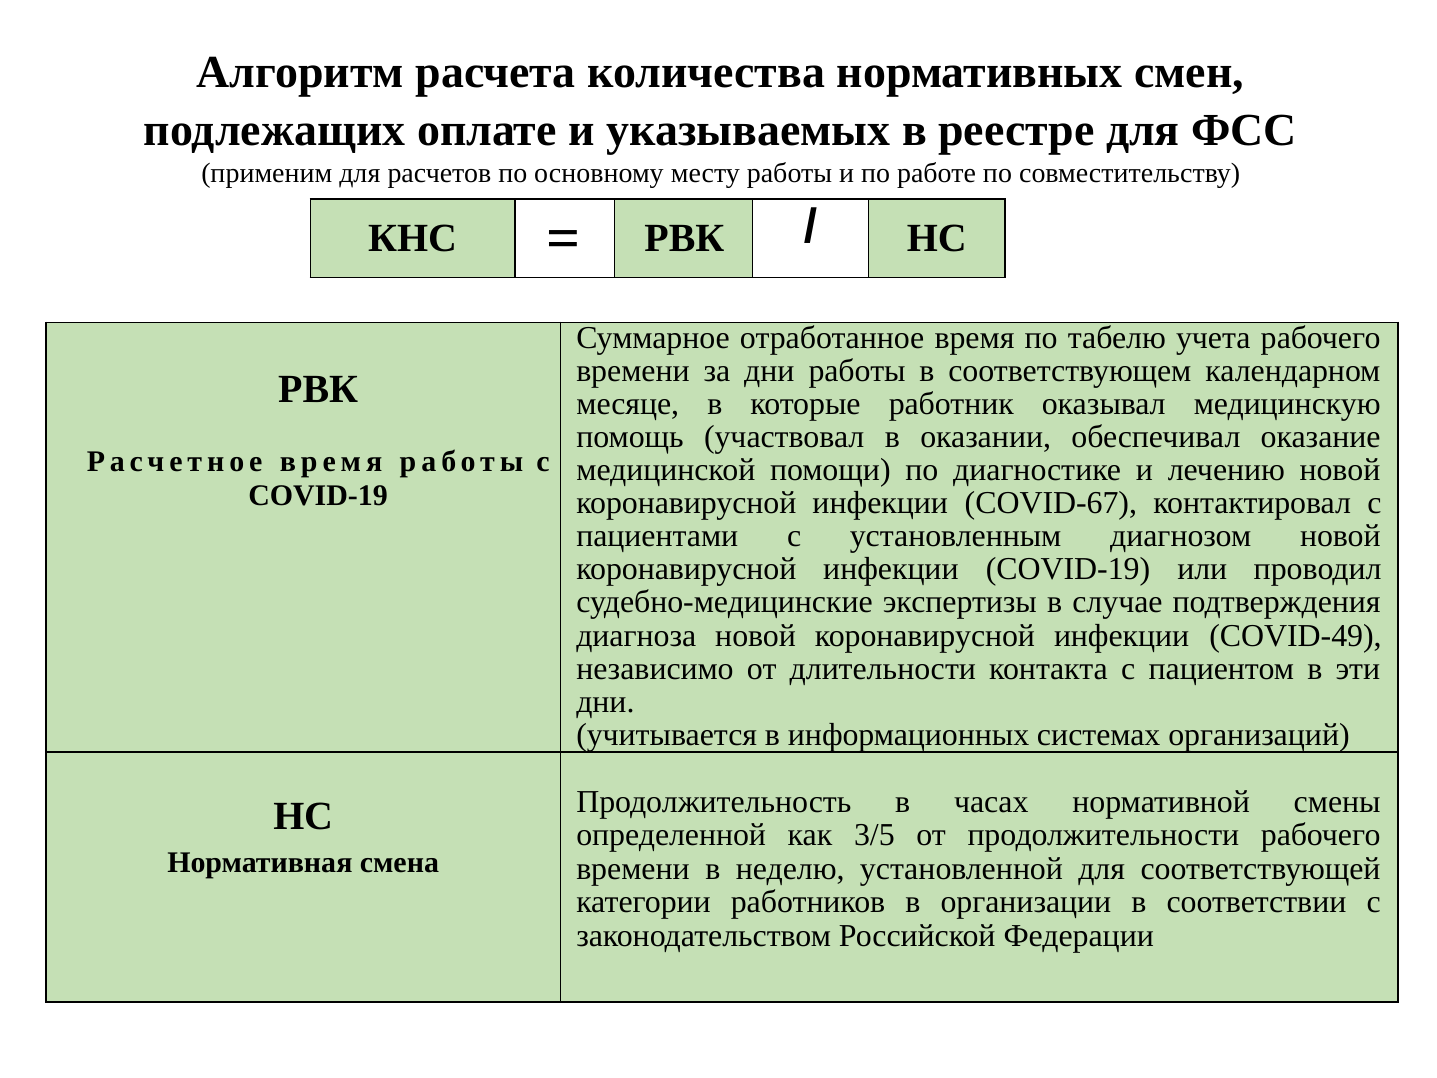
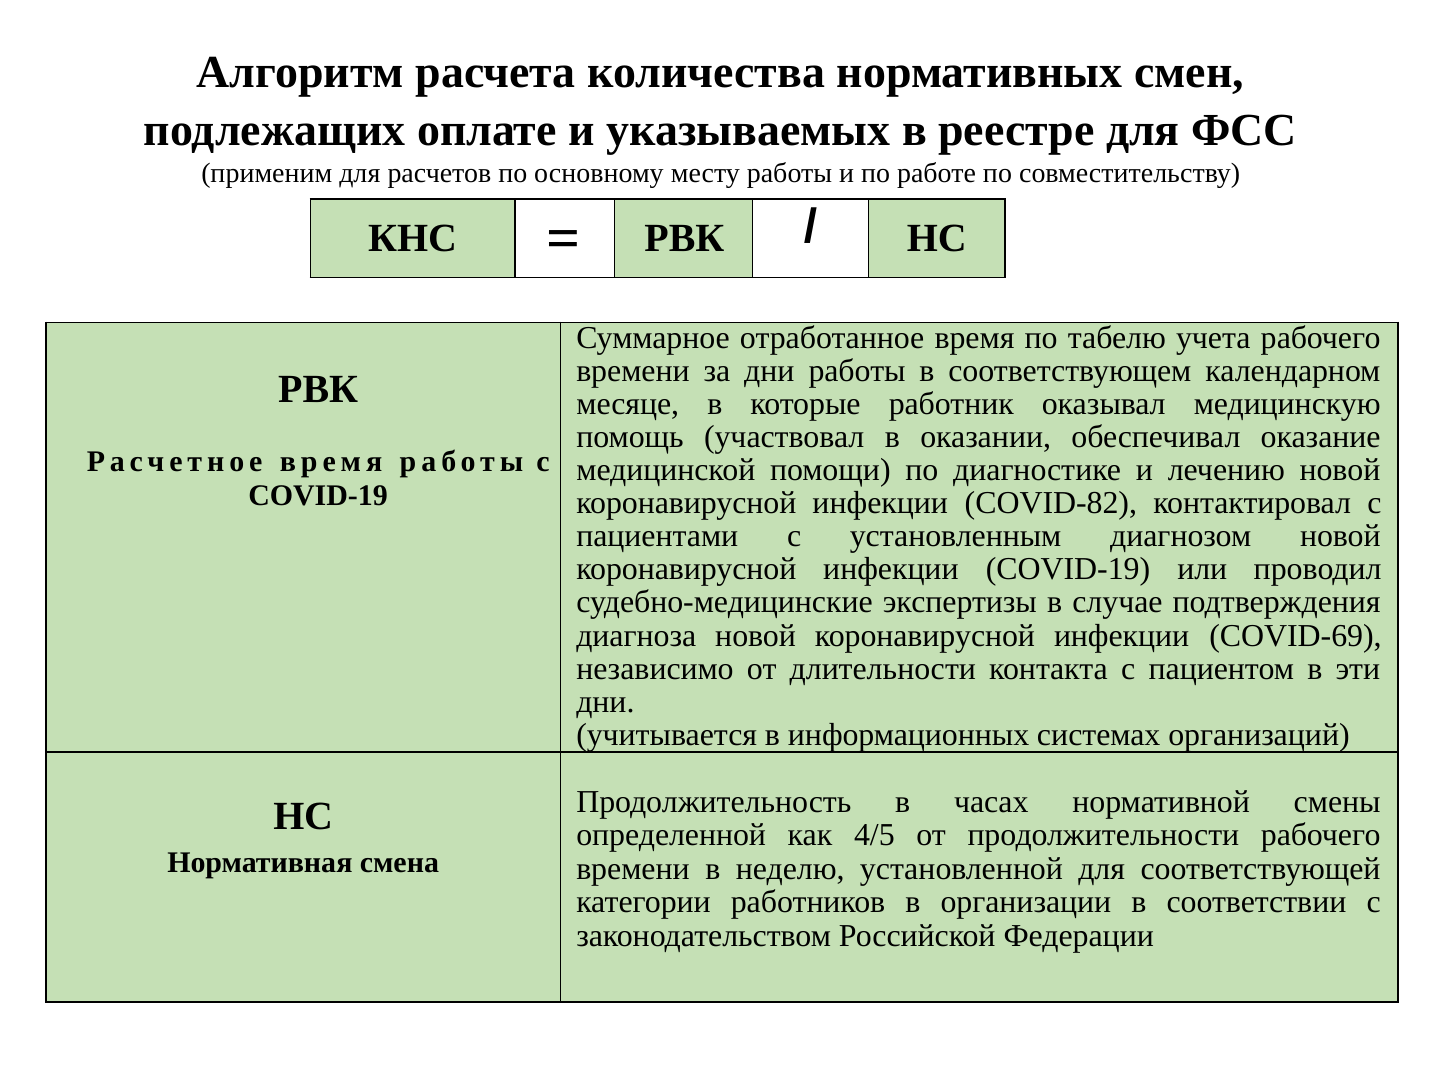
COVID-67: COVID-67 -> COVID-82 (1051, 503)
COVID-49: COVID-49 -> COVID-69 (1296, 635)
3/5: 3/5 -> 4/5 (874, 835)
